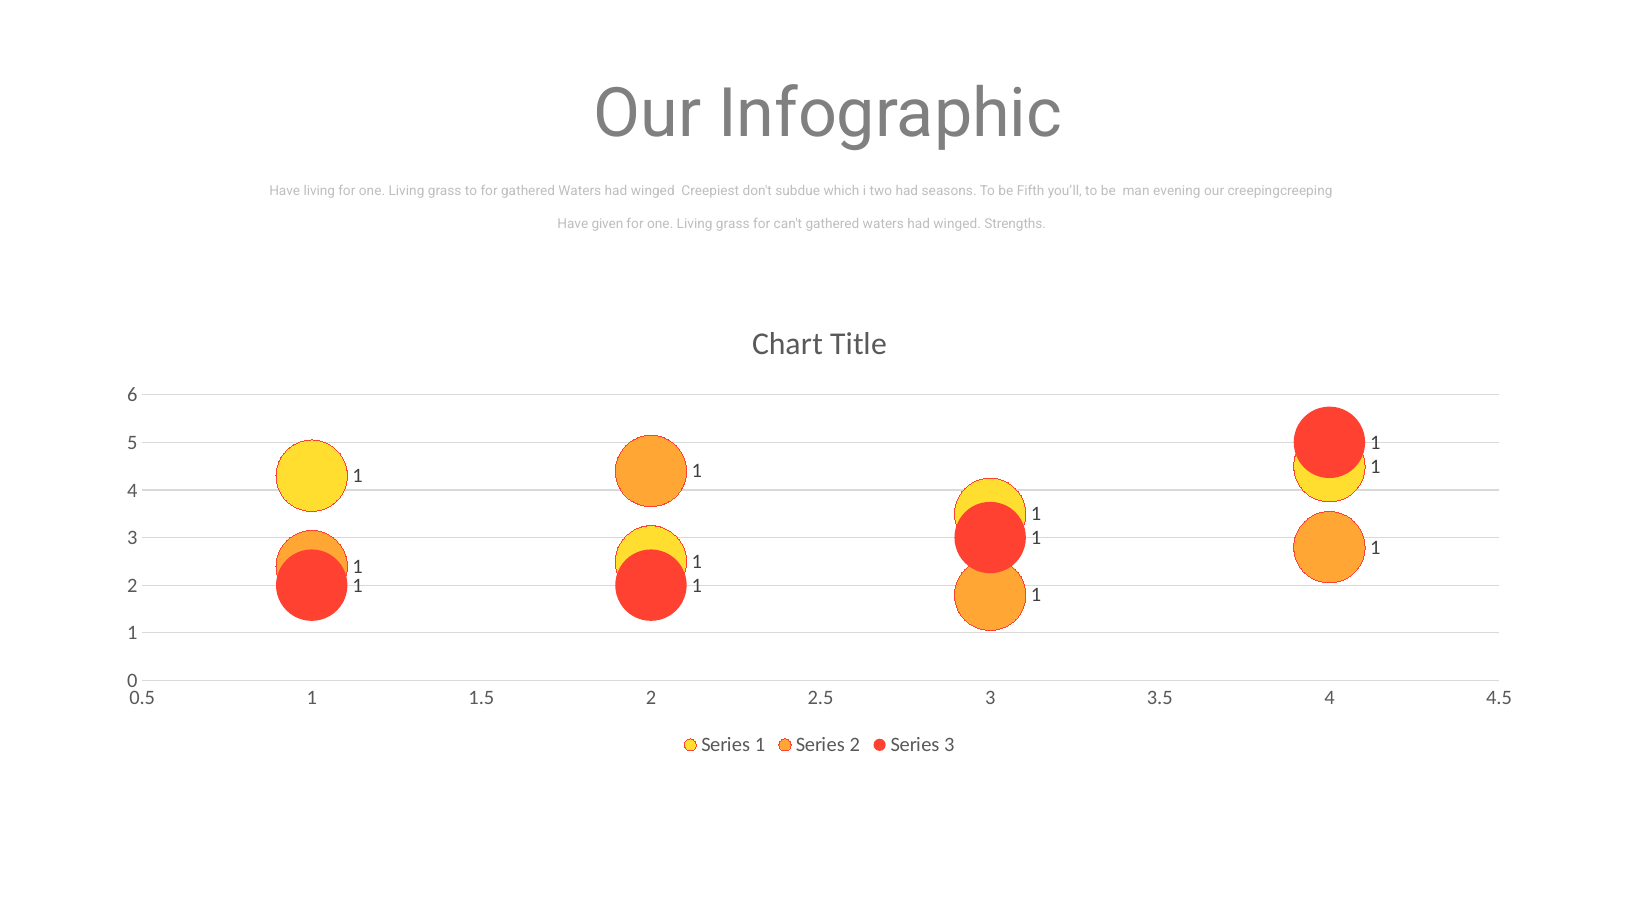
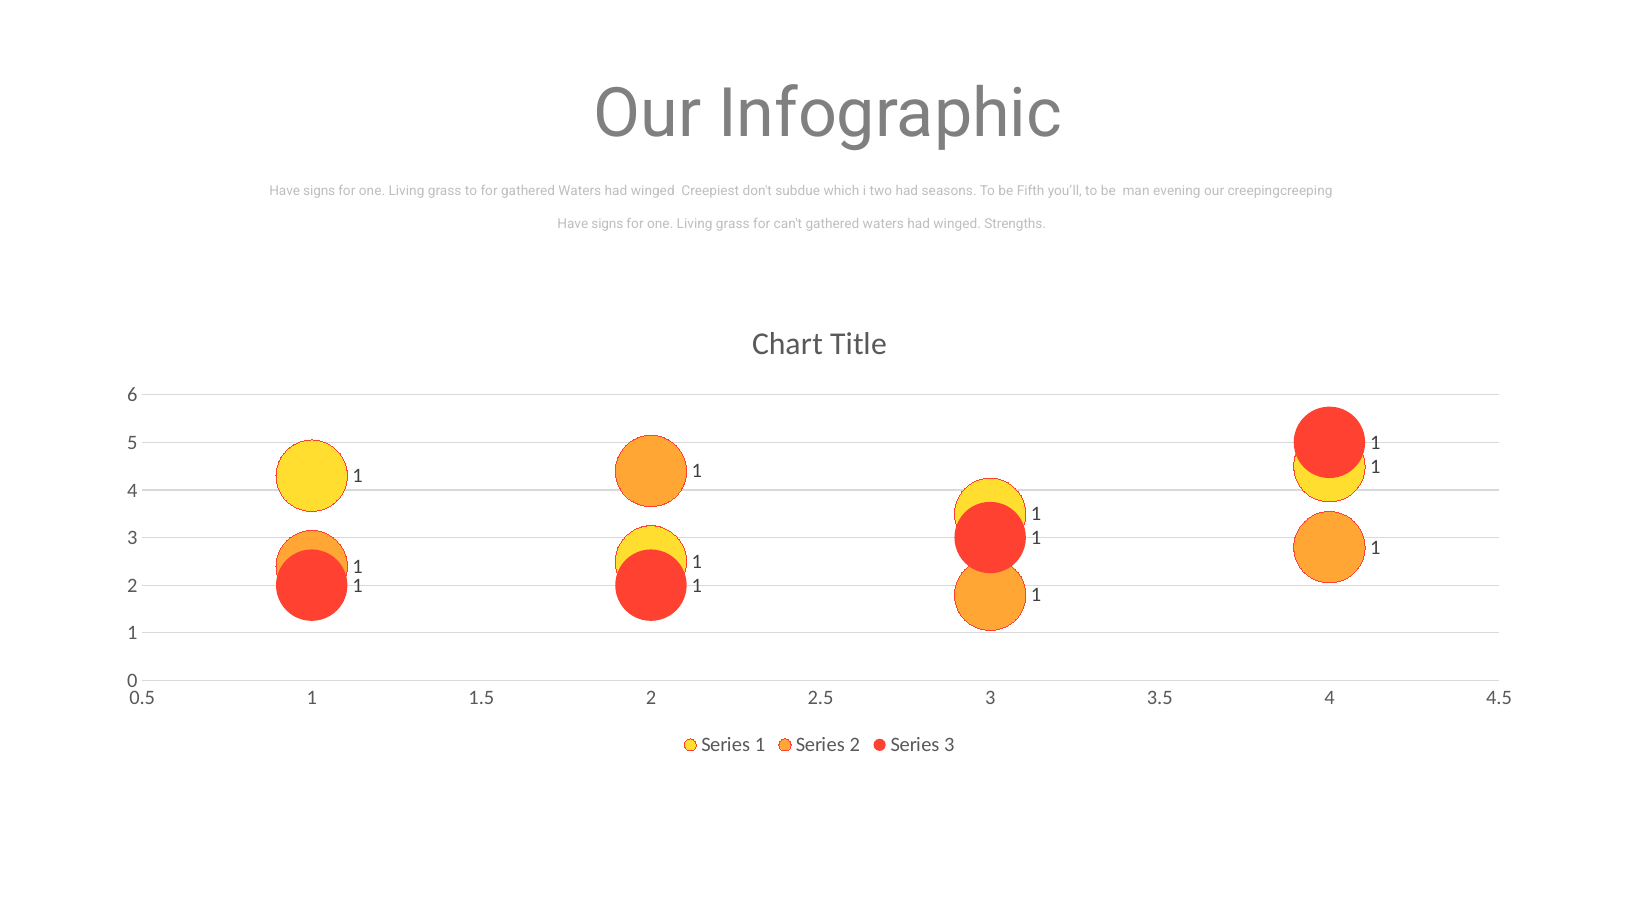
living: living -> signs (319, 191)
given: given -> signs (607, 224)
